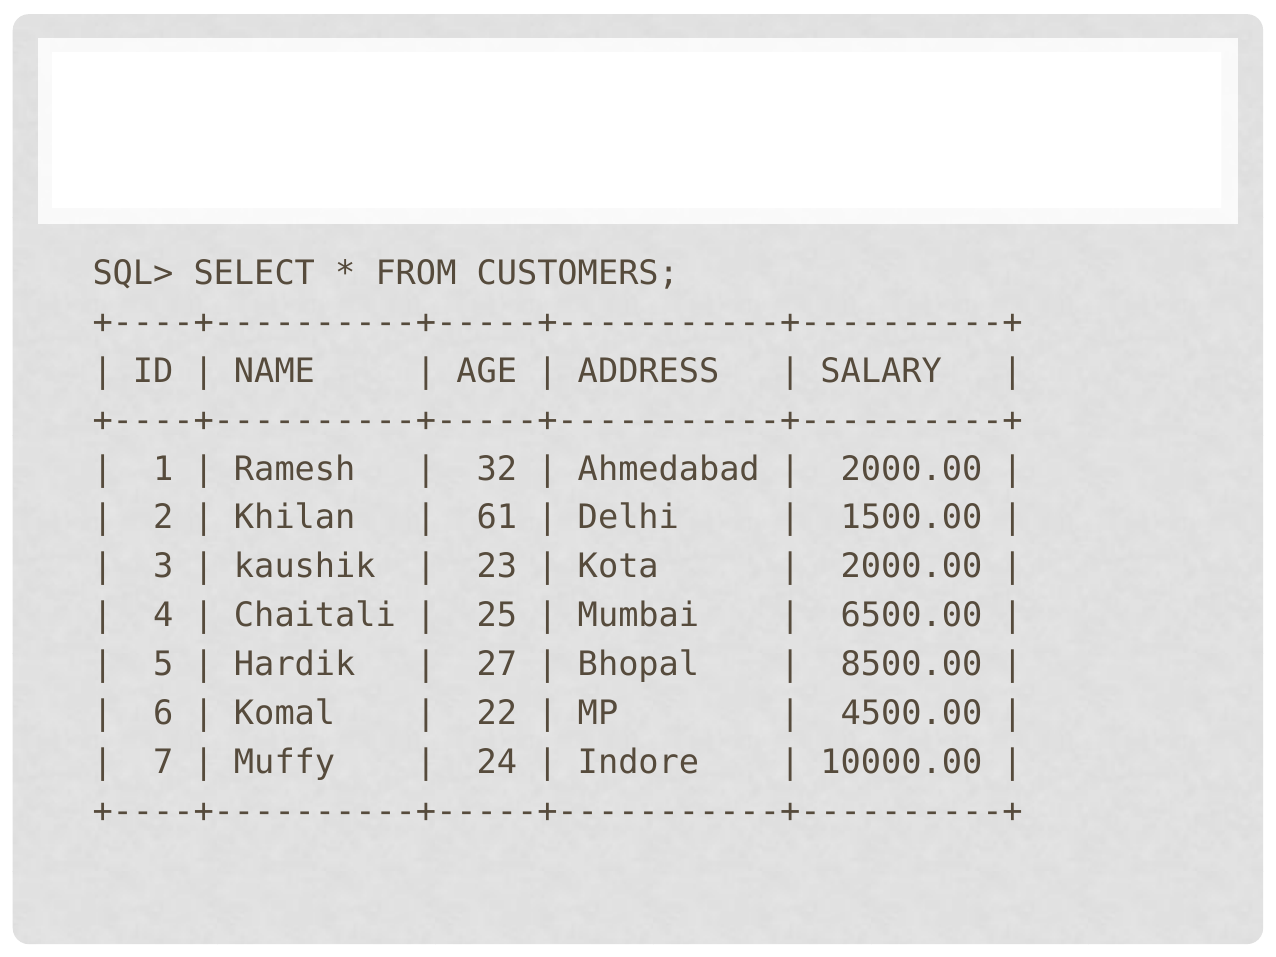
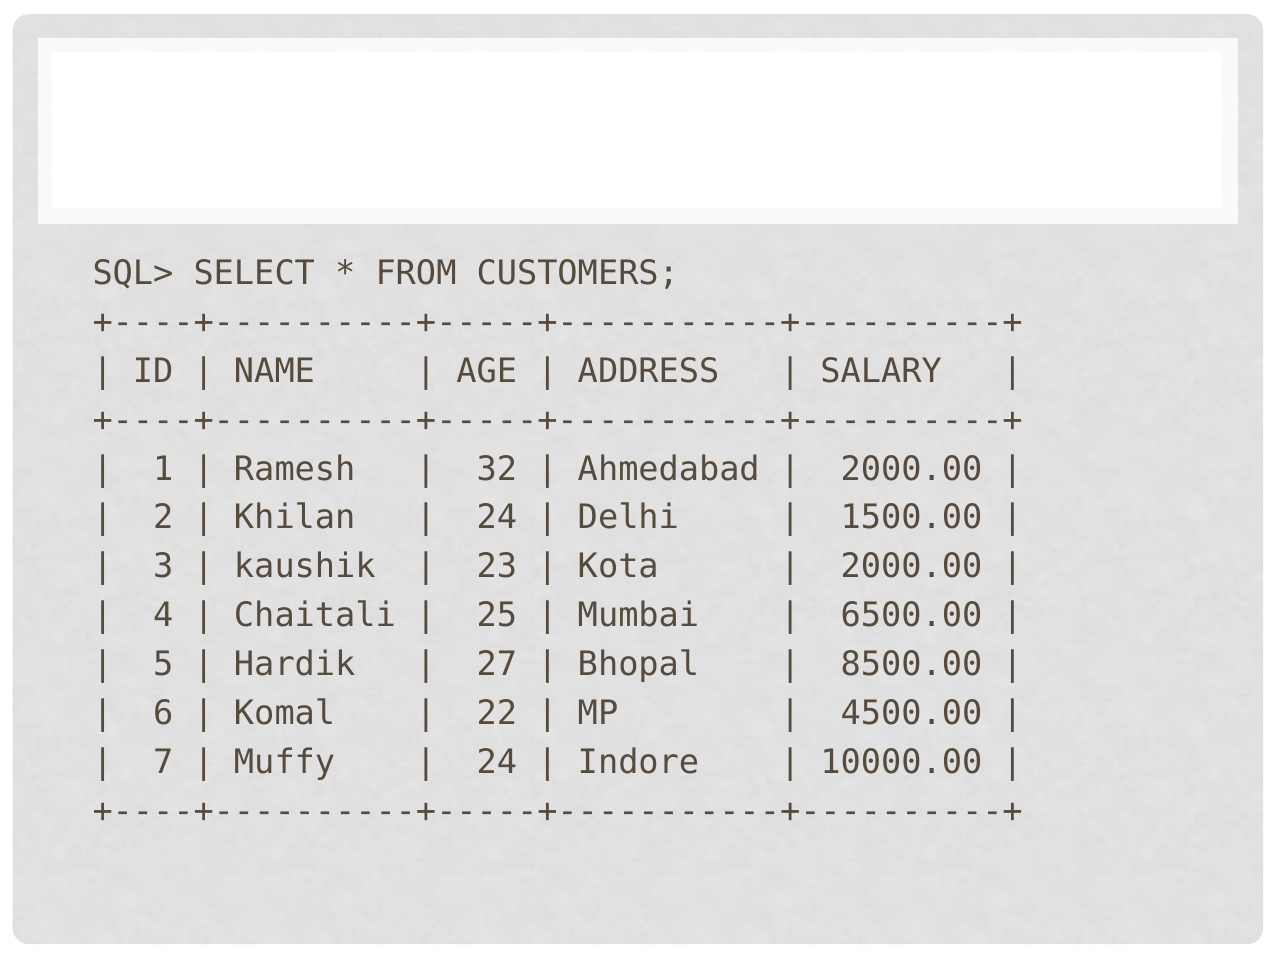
61: 61 -> 24 (497, 518)
